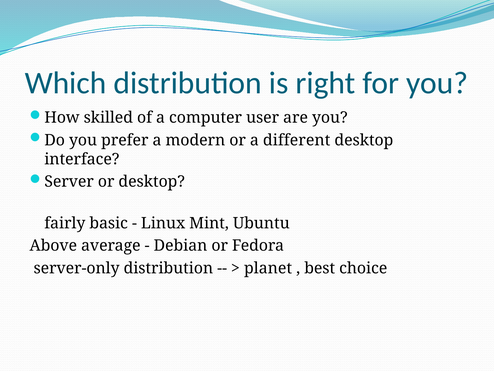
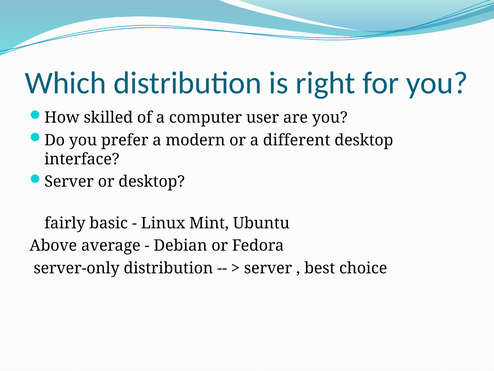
planet: planet -> server (268, 268)
